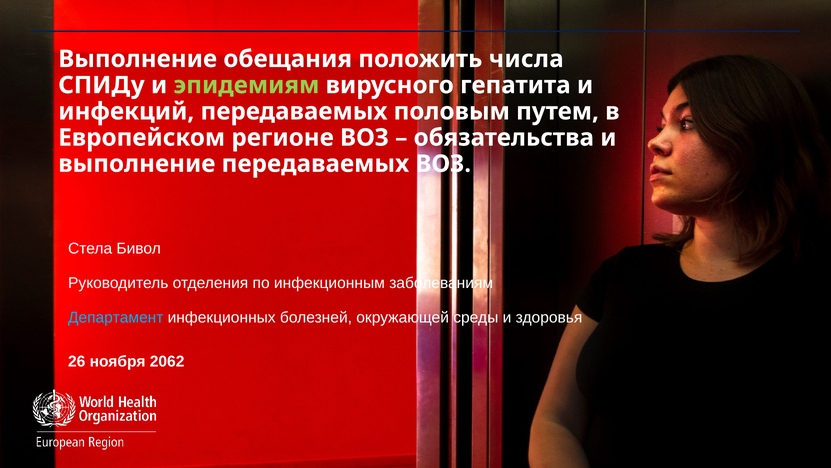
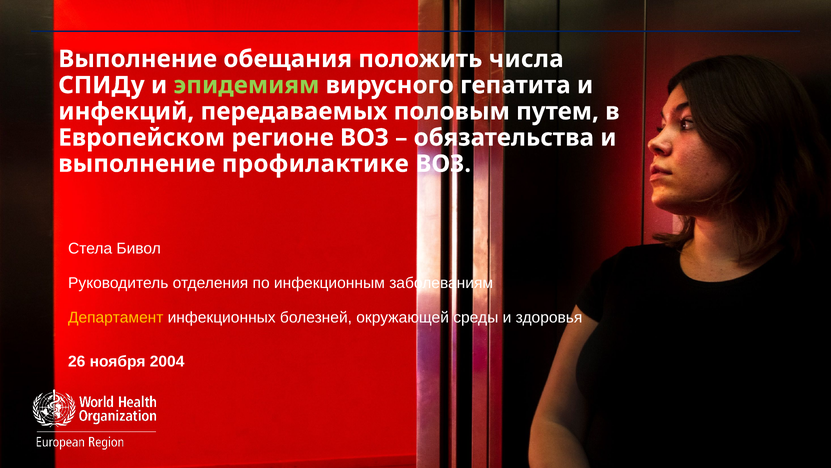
выполнение передаваемых: передаваемых -> профилактике (315, 164)
Департамент colour: light blue -> yellow (116, 317)
2062: 2062 -> 2004 (167, 361)
